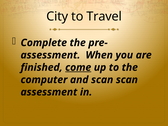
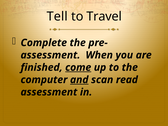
City: City -> Tell (57, 16)
and underline: none -> present (79, 80)
scan scan: scan -> read (127, 80)
